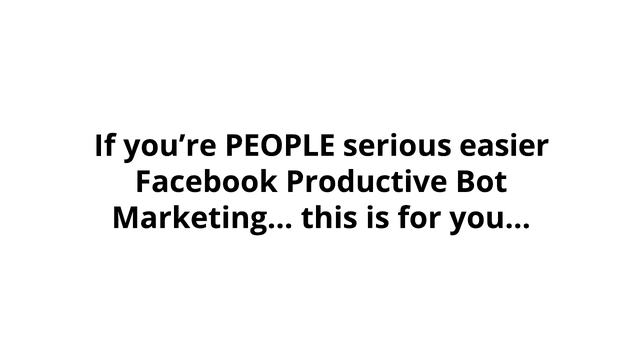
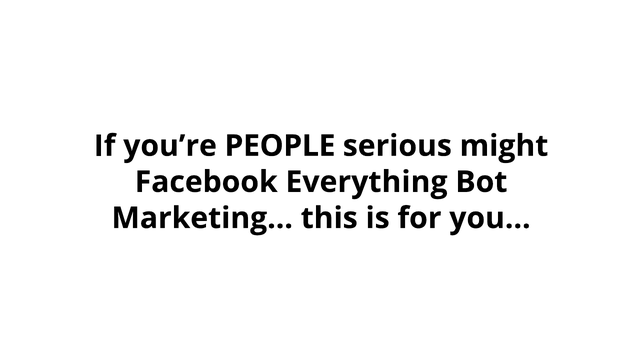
easier: easier -> might (504, 146)
Productive: Productive -> Everything (366, 182)
